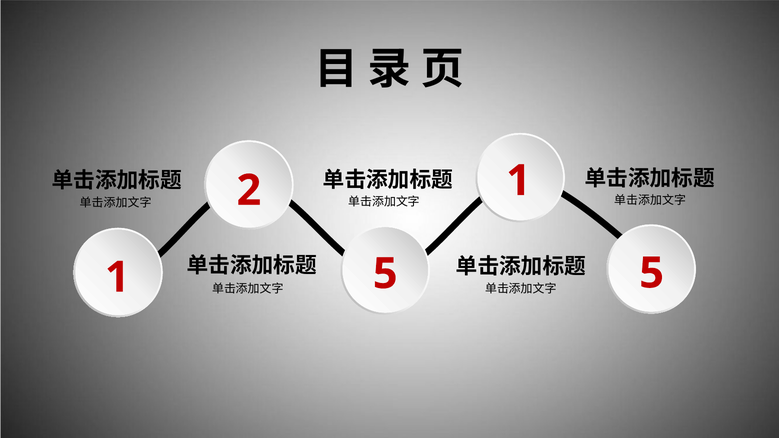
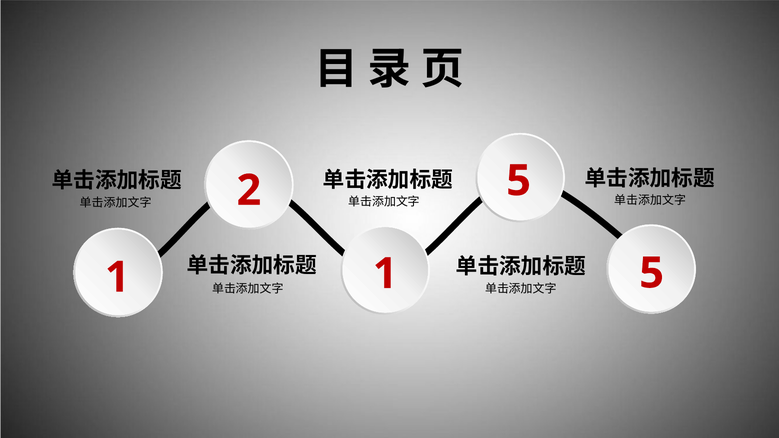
2 1: 1 -> 5 (519, 181)
5: 5 -> 1 (385, 274)
